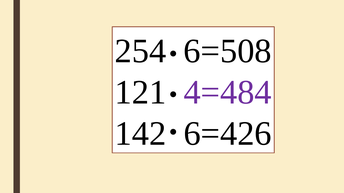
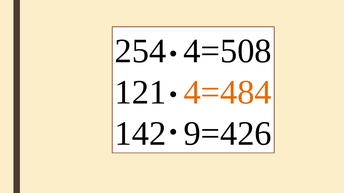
6=508: 6=508 -> 4=508 (228, 51)
4=484 colour: purple -> orange (228, 92)
6=426: 6=426 -> 9=426 (228, 134)
